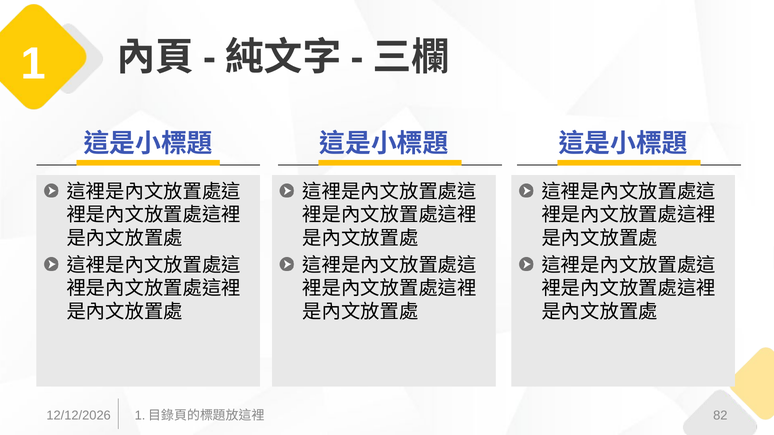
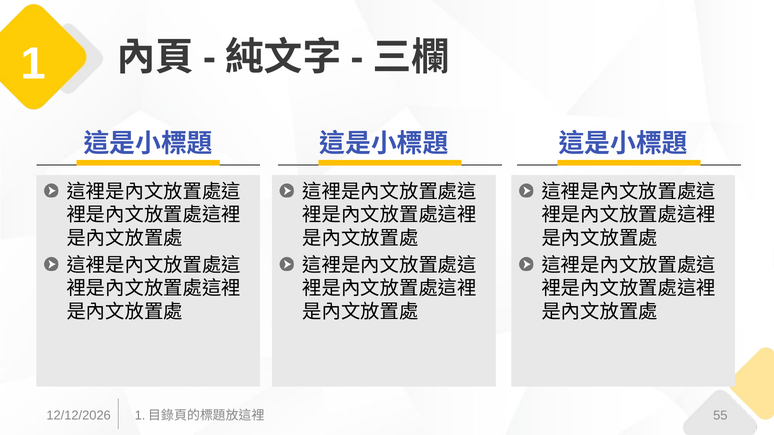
82: 82 -> 55 (720, 416)
